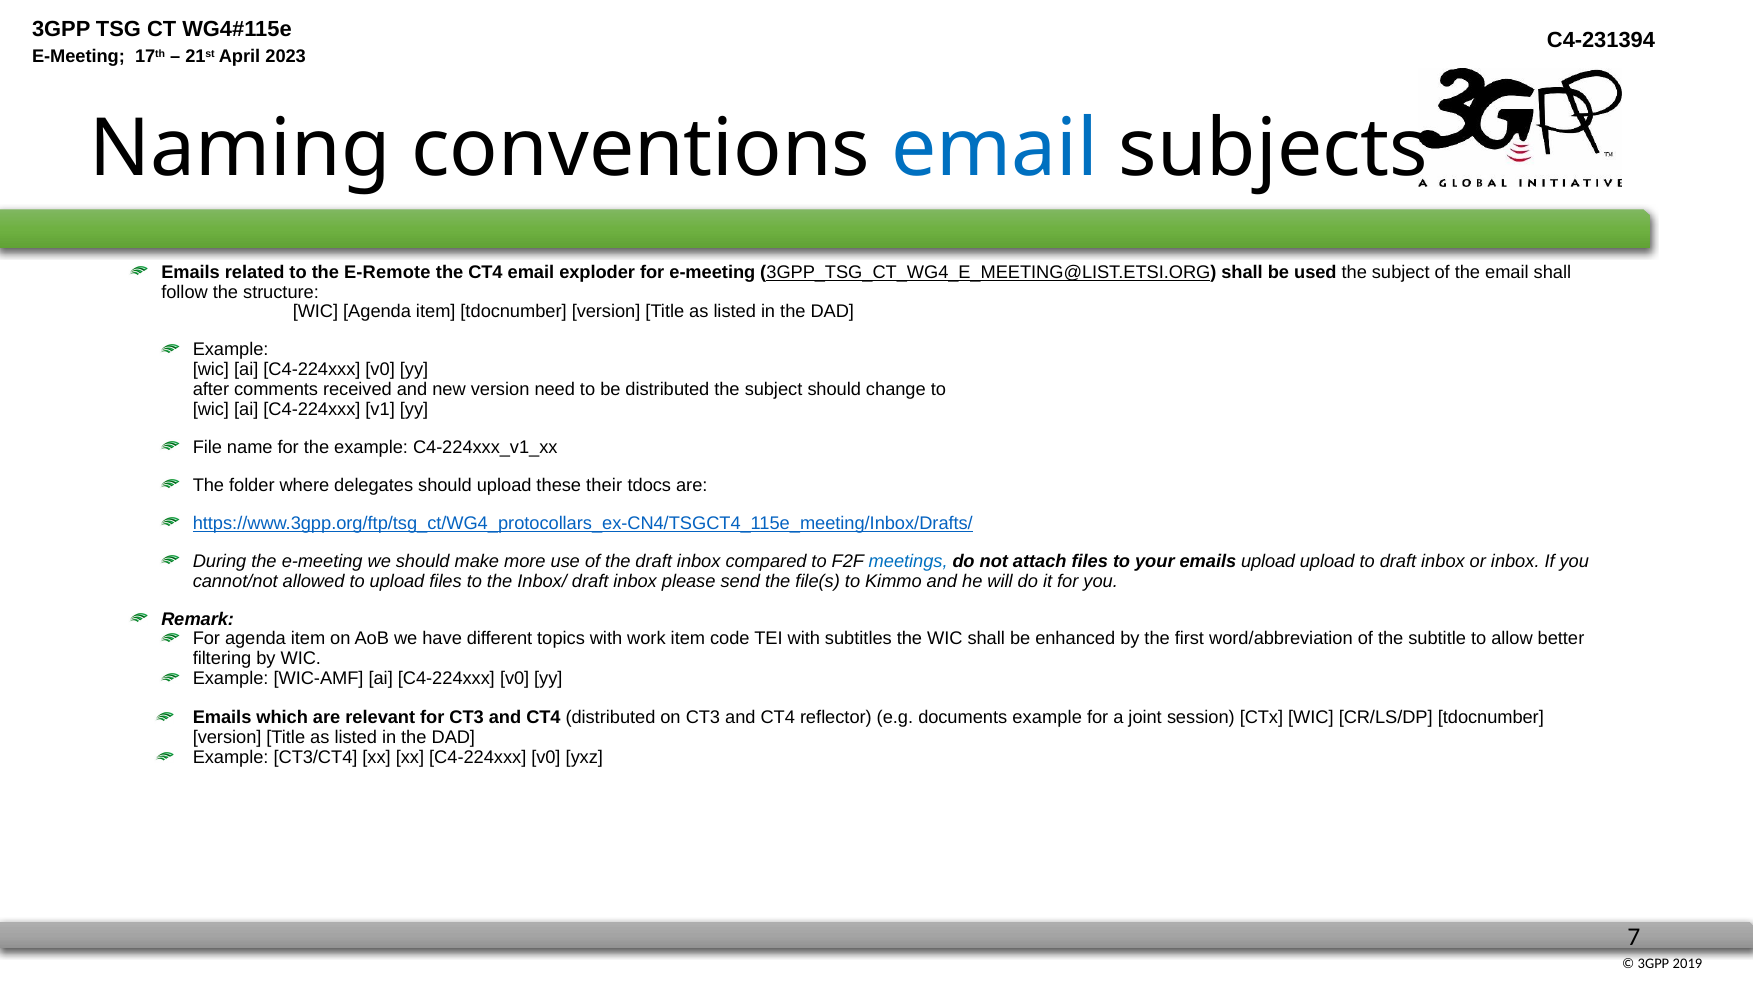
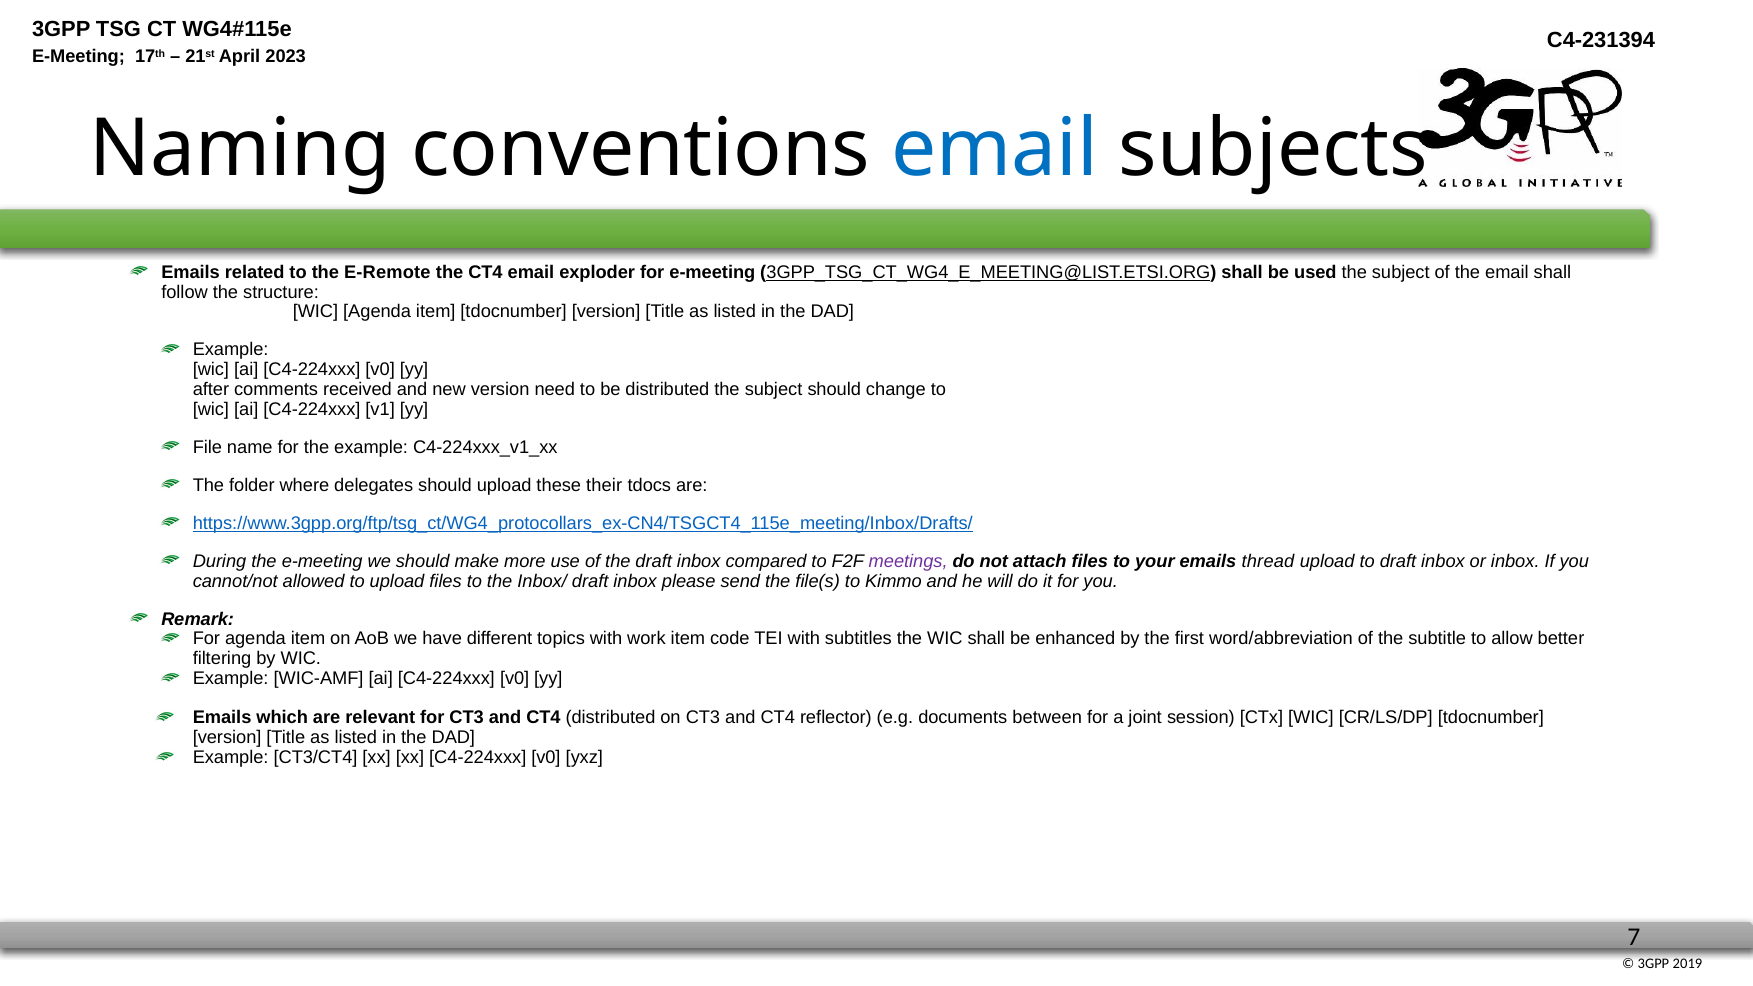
meetings colour: blue -> purple (908, 561)
emails upload: upload -> thread (1268, 561)
documents example: example -> between (1047, 718)
